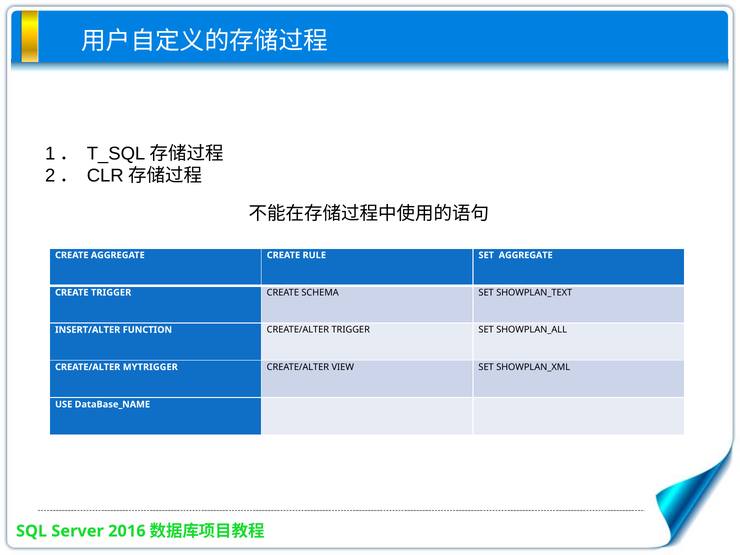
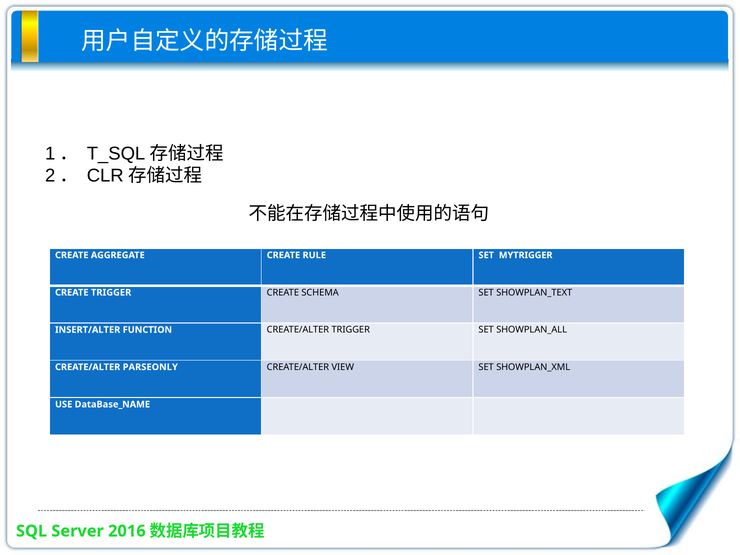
SET AGGREGATE: AGGREGATE -> MYTRIGGER (526, 255)
MYTRIGGER: MYTRIGGER -> PARSEONLY (150, 367)
